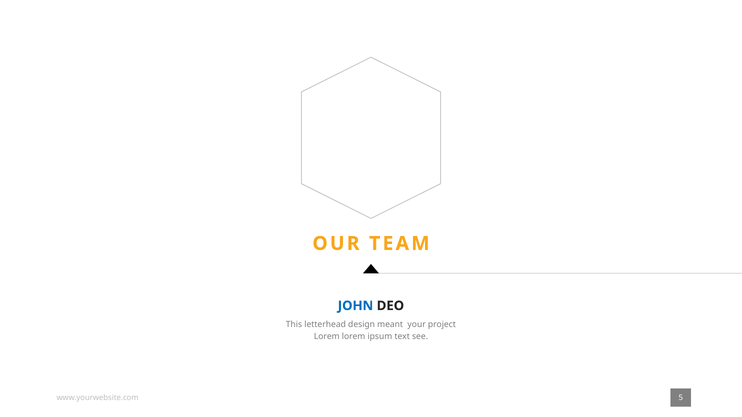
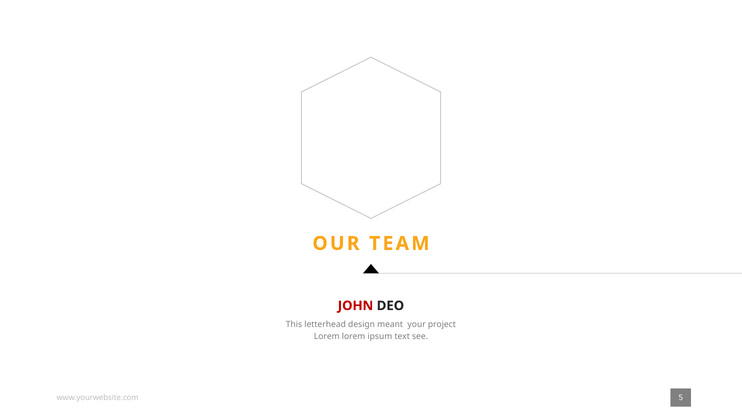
JOHN colour: blue -> red (356, 306)
